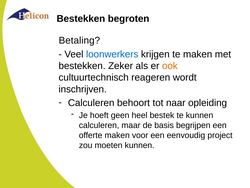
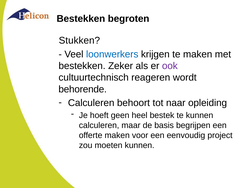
Betaling: Betaling -> Stukken (79, 40)
ook colour: orange -> purple (170, 66)
inschrijven: inschrijven -> behorende (83, 89)
